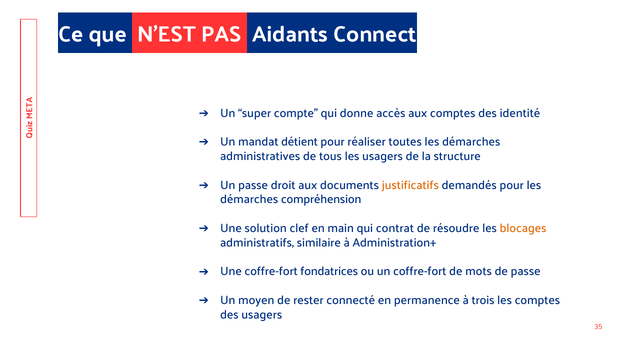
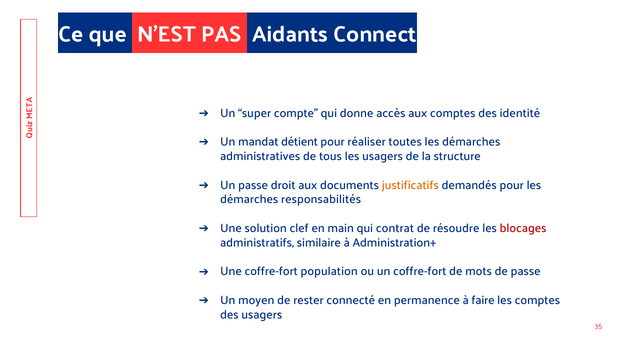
compréhension: compréhension -> responsabilités (321, 200)
blocages colour: orange -> red (523, 228)
fondatrices: fondatrices -> population (329, 272)
trois: trois -> faire (483, 300)
